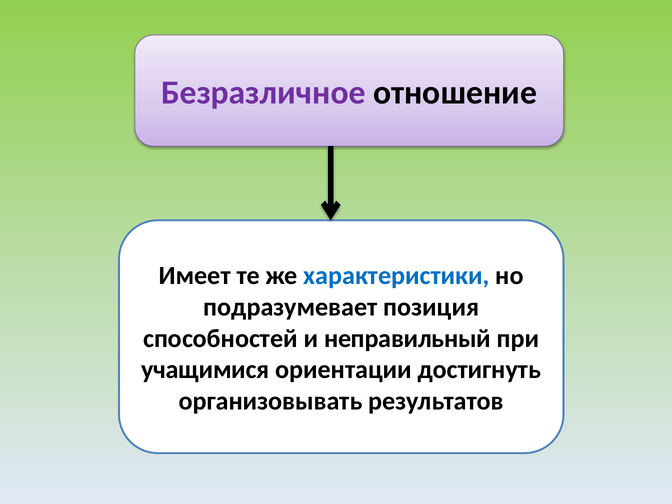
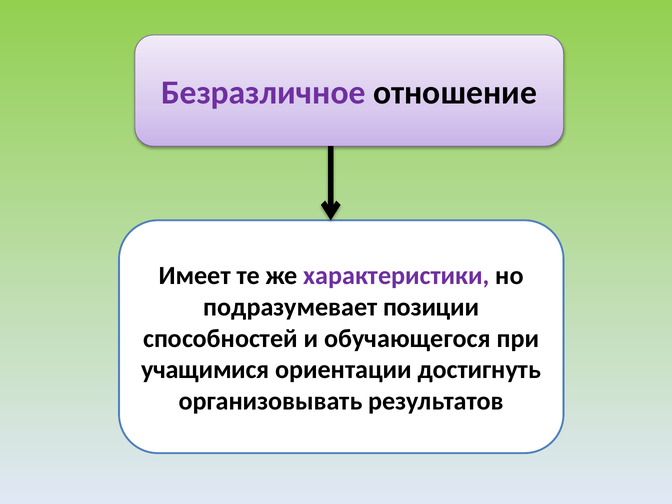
характеристики colour: blue -> purple (396, 276)
позиция: позиция -> позиции (431, 307)
неправильный: неправильный -> обучающегося (407, 338)
